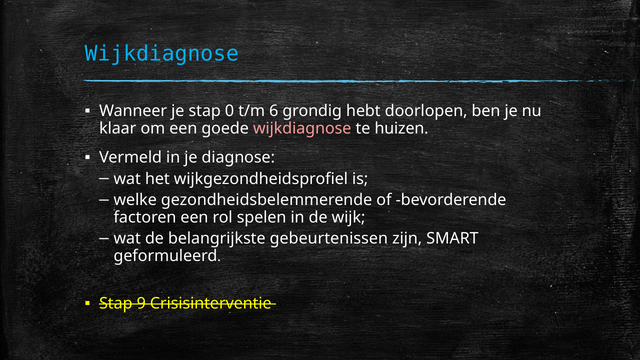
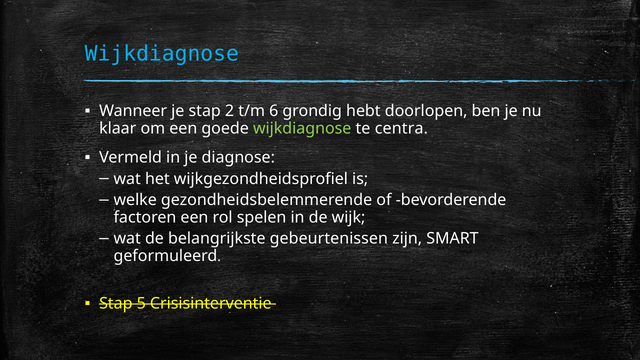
0: 0 -> 2 (230, 111)
wijkdiagnose colour: pink -> light green (302, 128)
huizen: huizen -> centra (401, 128)
9: 9 -> 5 (141, 304)
